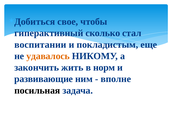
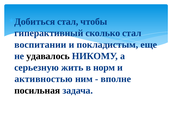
Добиться свое: свое -> стал (68, 22)
удавалось colour: orange -> black (48, 56)
закончить: закончить -> серьезную (37, 68)
развивающие: развивающие -> активностью (44, 79)
